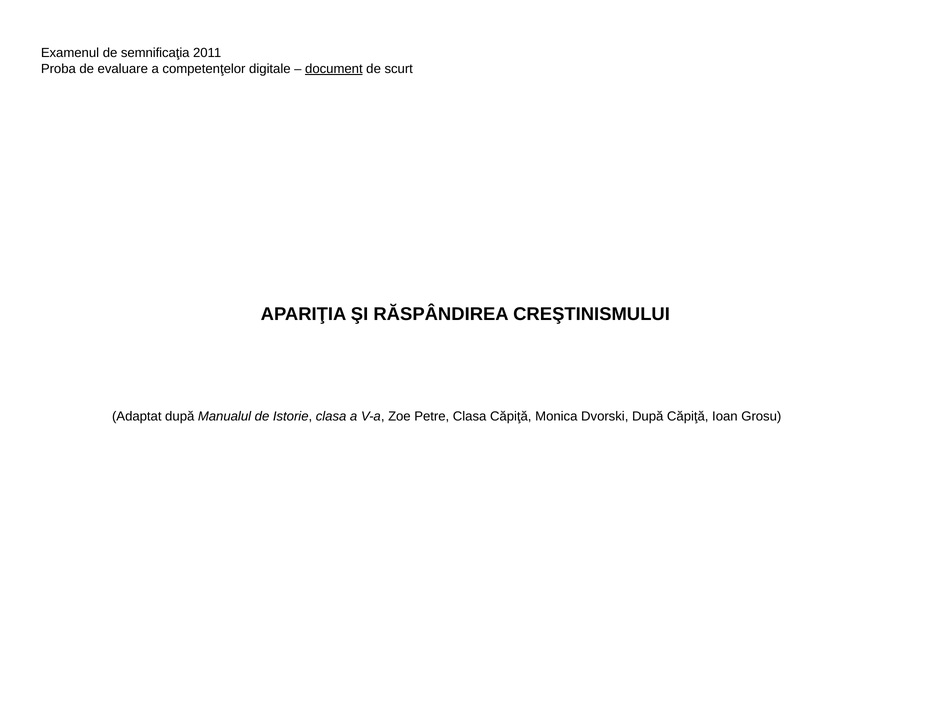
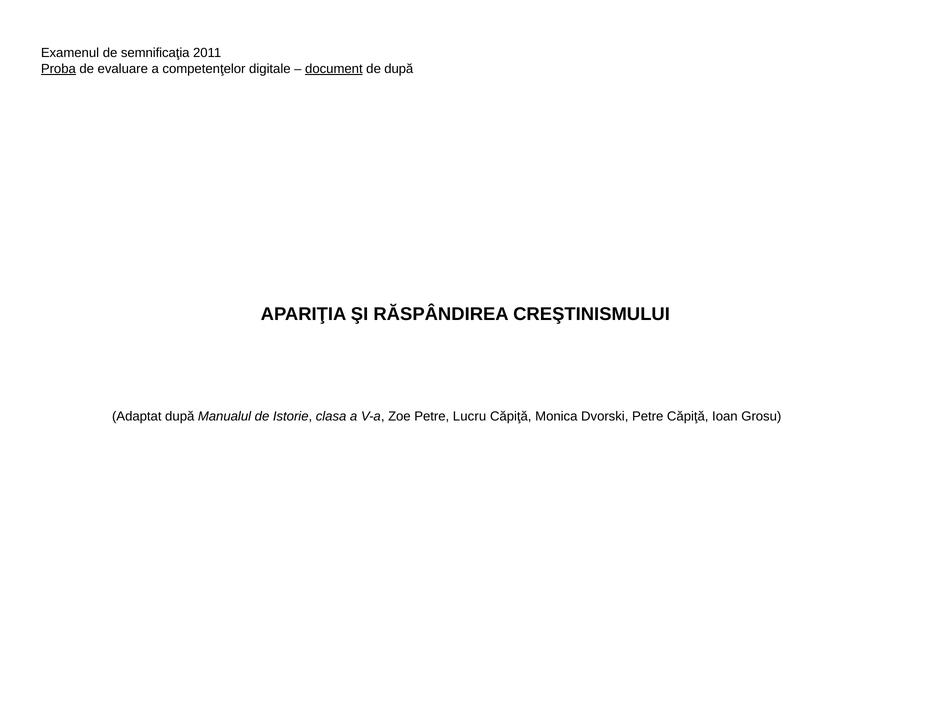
Proba underline: none -> present (58, 69)
de scurt: scurt -> după (399, 69)
Petre Clasa: Clasa -> Lucru (470, 416)
Dvorski După: După -> Petre (648, 416)
